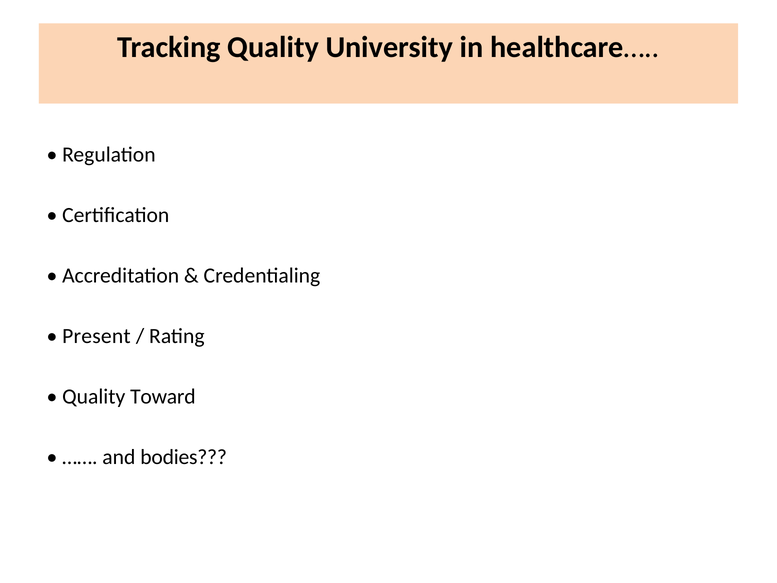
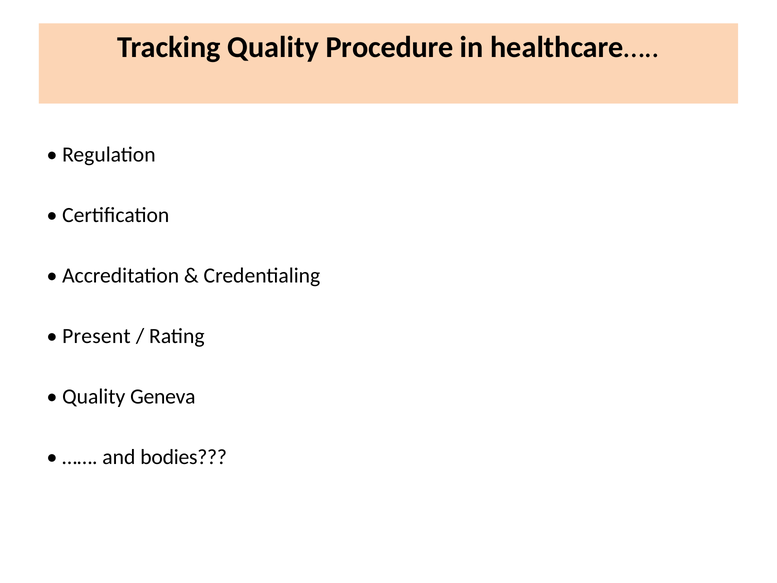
University: University -> Procedure (389, 47)
Toward: Toward -> Geneva (163, 396)
